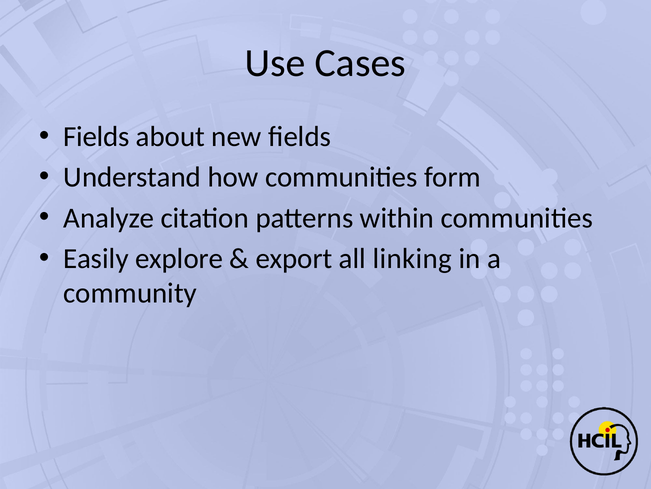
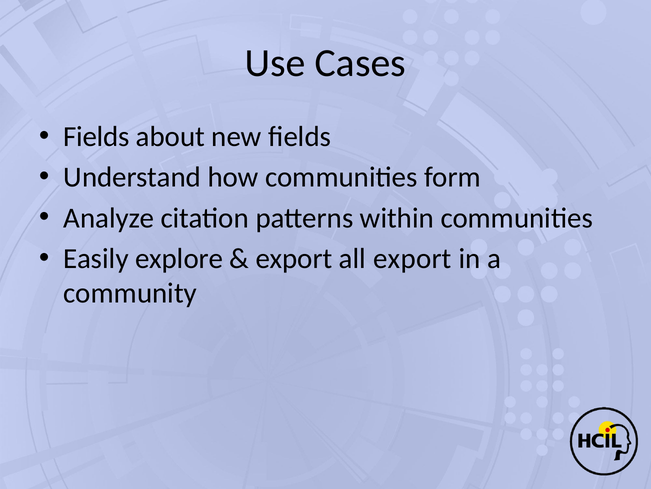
all linking: linking -> export (412, 258)
